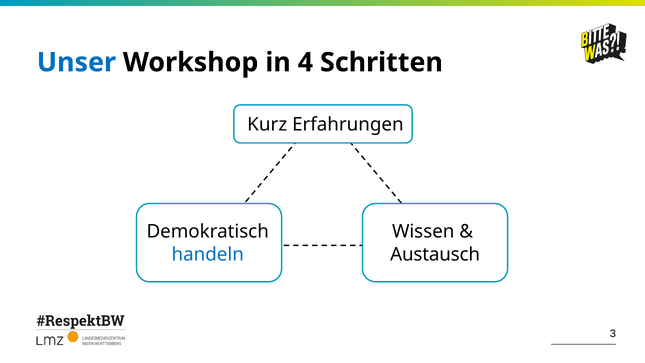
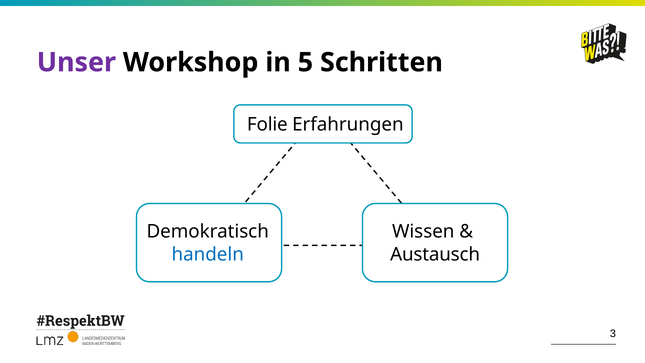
Unser colour: blue -> purple (76, 62)
4: 4 -> 5 (305, 62)
Kurz: Kurz -> Folie (267, 124)
